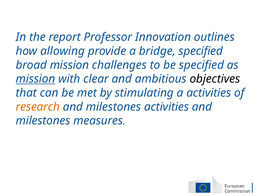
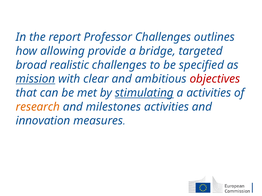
Professor Innovation: Innovation -> Challenges (163, 37)
bridge specified: specified -> targeted (201, 51)
broad mission: mission -> realistic (69, 65)
objectives colour: black -> red (215, 79)
stimulating underline: none -> present (144, 93)
milestones: milestones -> innovation (43, 121)
